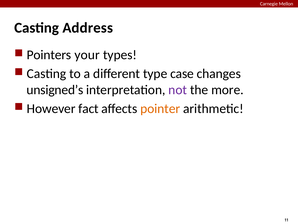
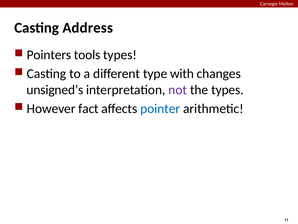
your: your -> tools (87, 55)
case: case -> with (182, 73)
the more: more -> types (227, 90)
pointer colour: orange -> blue (160, 108)
